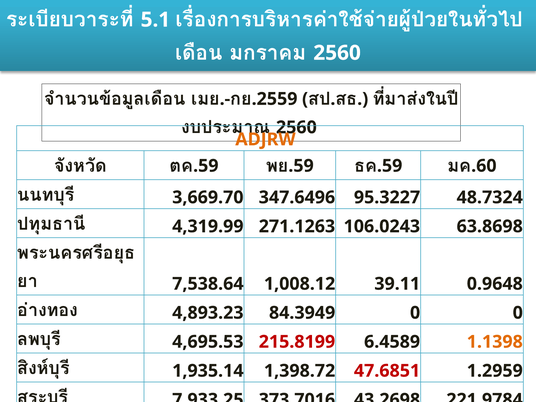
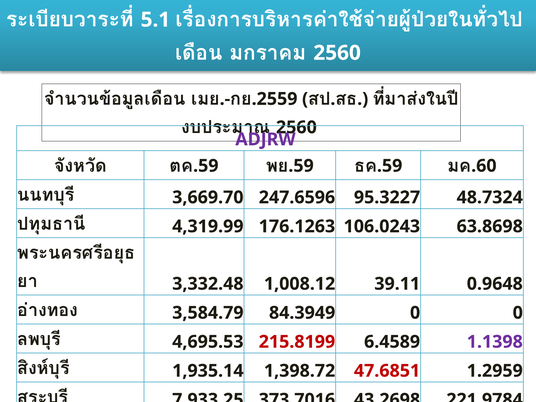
ADJRW colour: orange -> purple (265, 139)
347.6496: 347.6496 -> 247.6596 (297, 197)
271.1263: 271.1263 -> 176.1263 (297, 226)
7,538.64: 7,538.64 -> 3,332.48 (208, 284)
4,893.23: 4,893.23 -> 3,584.79 (208, 313)
1.1398 colour: orange -> purple (495, 342)
